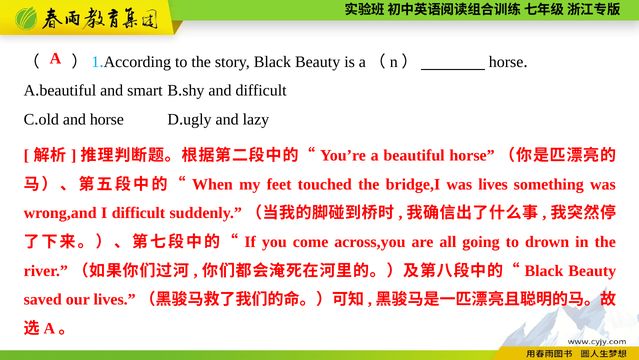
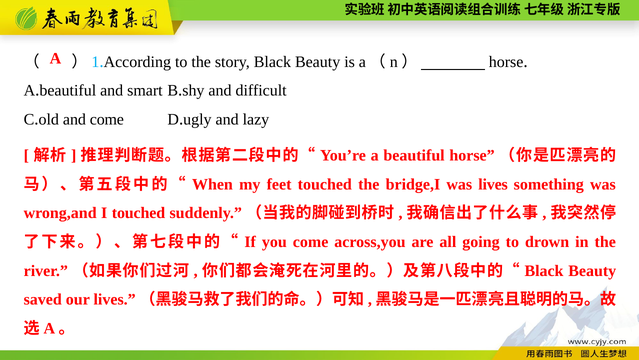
and horse: horse -> come (107, 119)
I difficult: difficult -> touched (138, 213)
